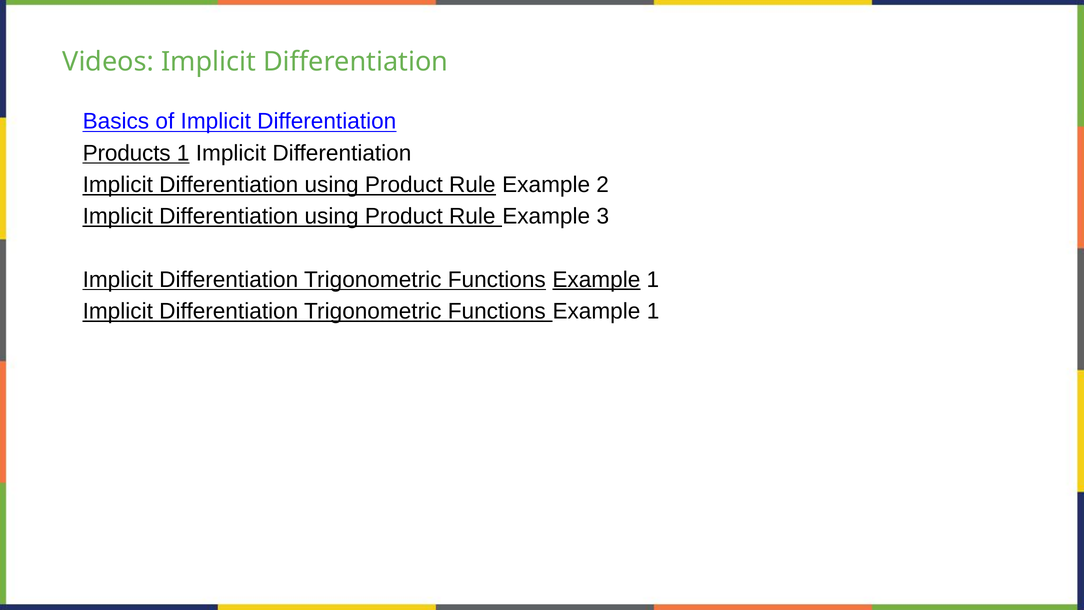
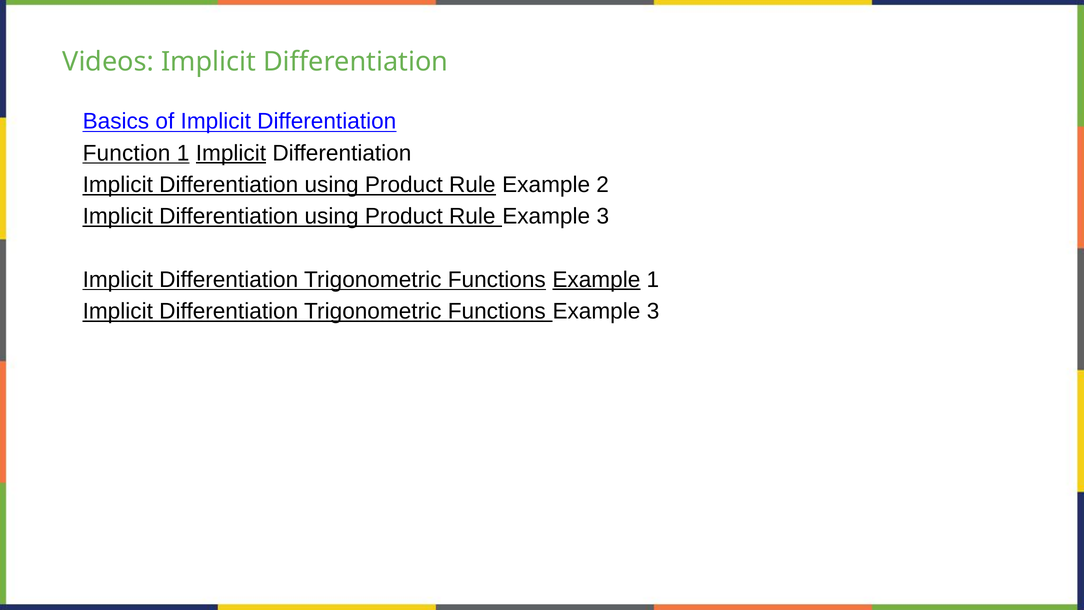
Products: Products -> Function (126, 153)
Implicit underline: none -> present (231, 153)
1: 1 -> 3 (653, 311)
